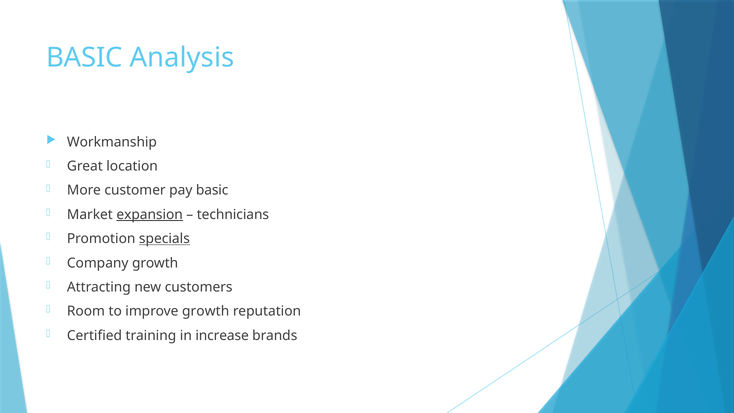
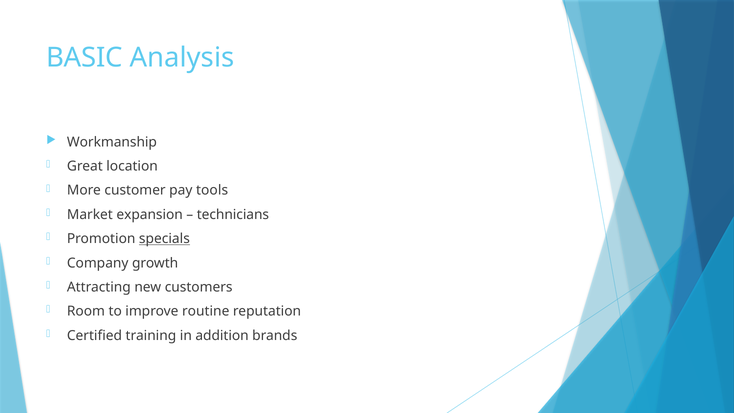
pay basic: basic -> tools (212, 190)
expansion underline: present -> none (150, 215)
improve growth: growth -> routine (206, 311)
increase: increase -> addition (222, 335)
